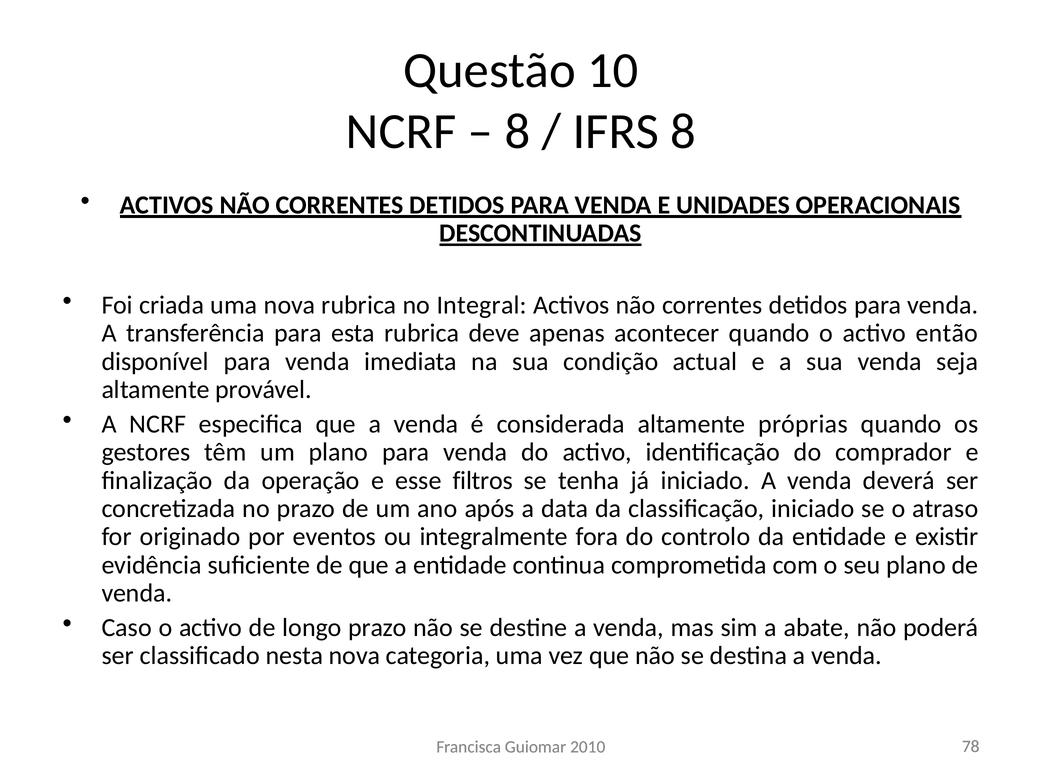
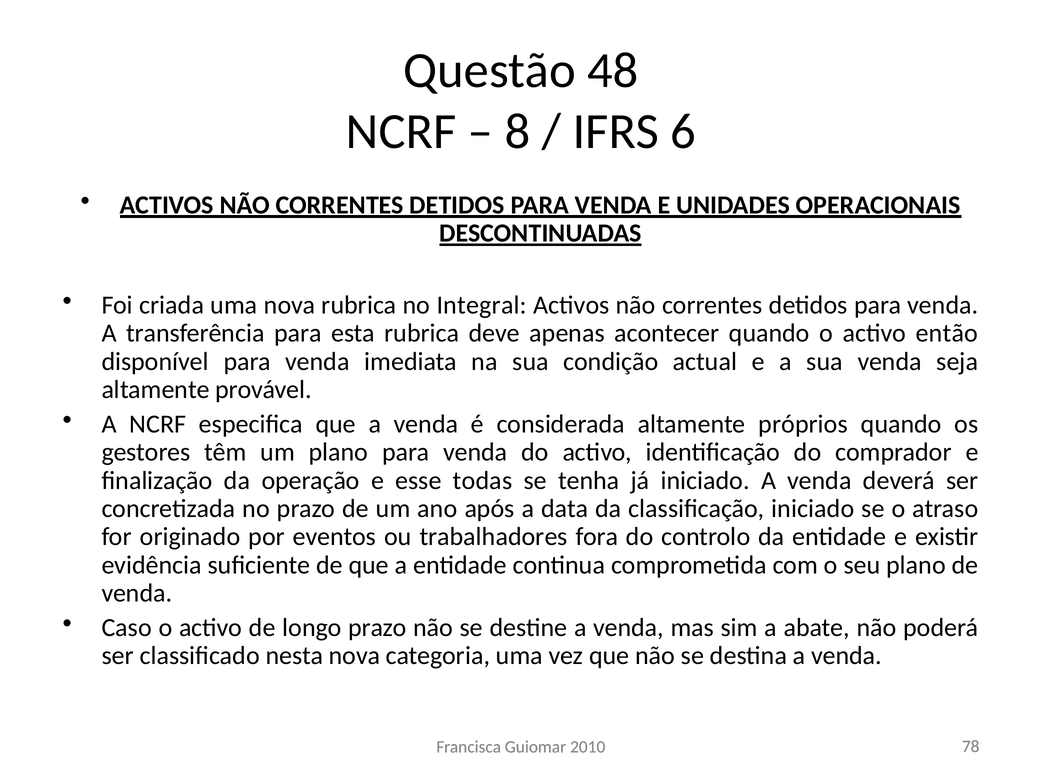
10: 10 -> 48 (613, 70)
IFRS 8: 8 -> 6 (683, 131)
próprias: próprias -> próprios (803, 424)
filtros: filtros -> todas (483, 480)
integralmente: integralmente -> trabalhadores (494, 536)
